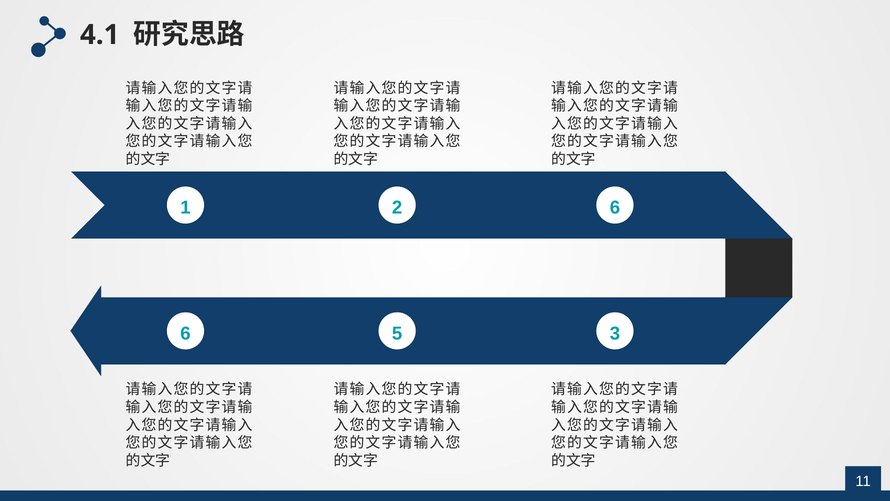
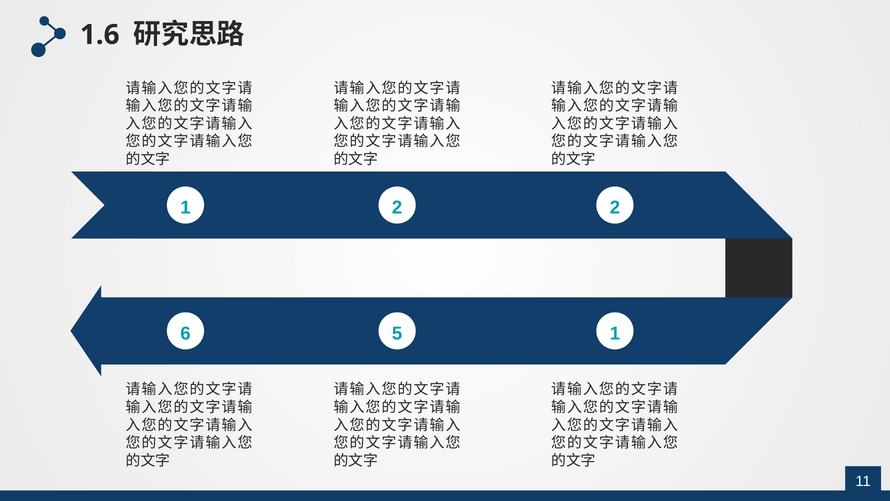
4.1: 4.1 -> 1.6 (100, 35)
2 6: 6 -> 2 (615, 207)
5 3: 3 -> 1 (615, 333)
